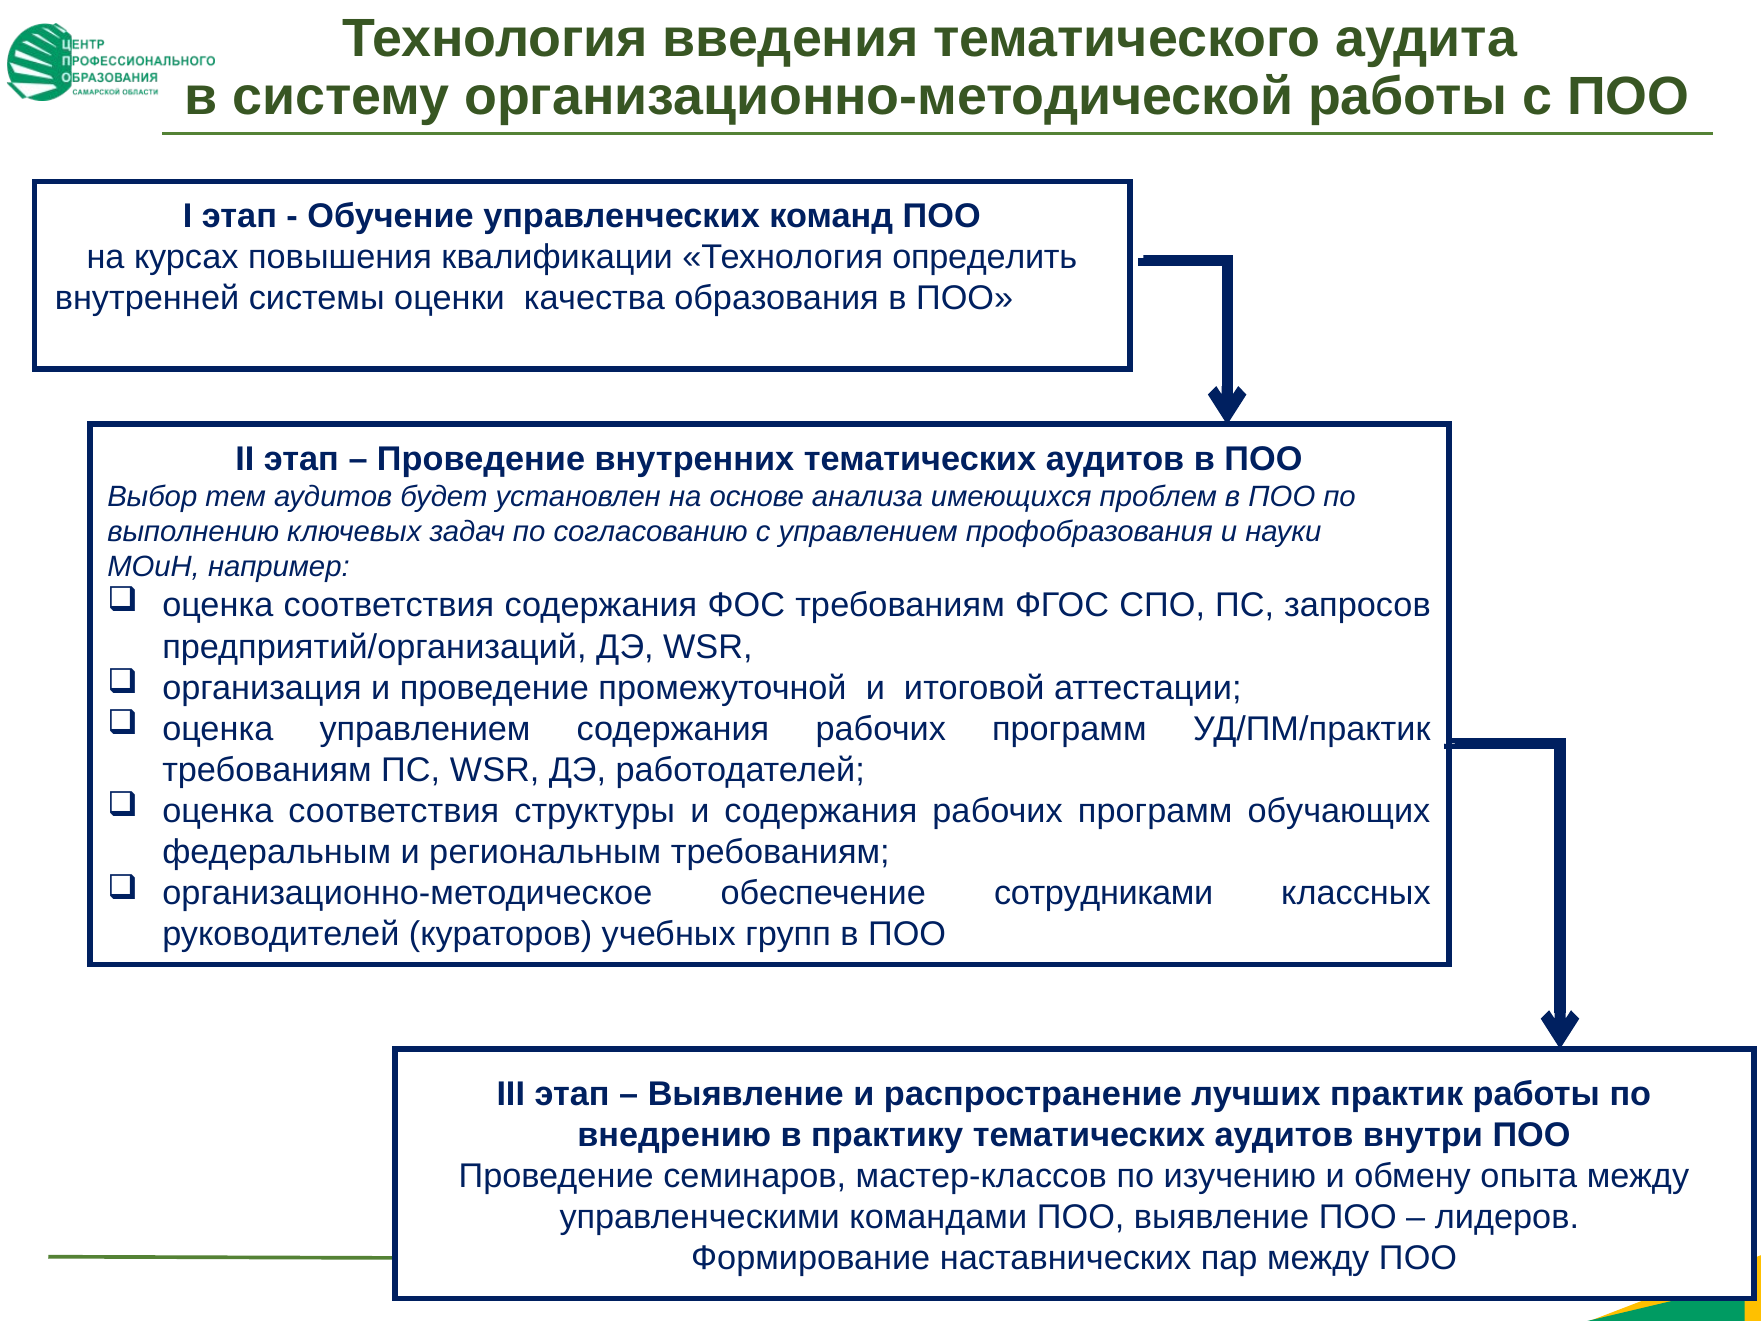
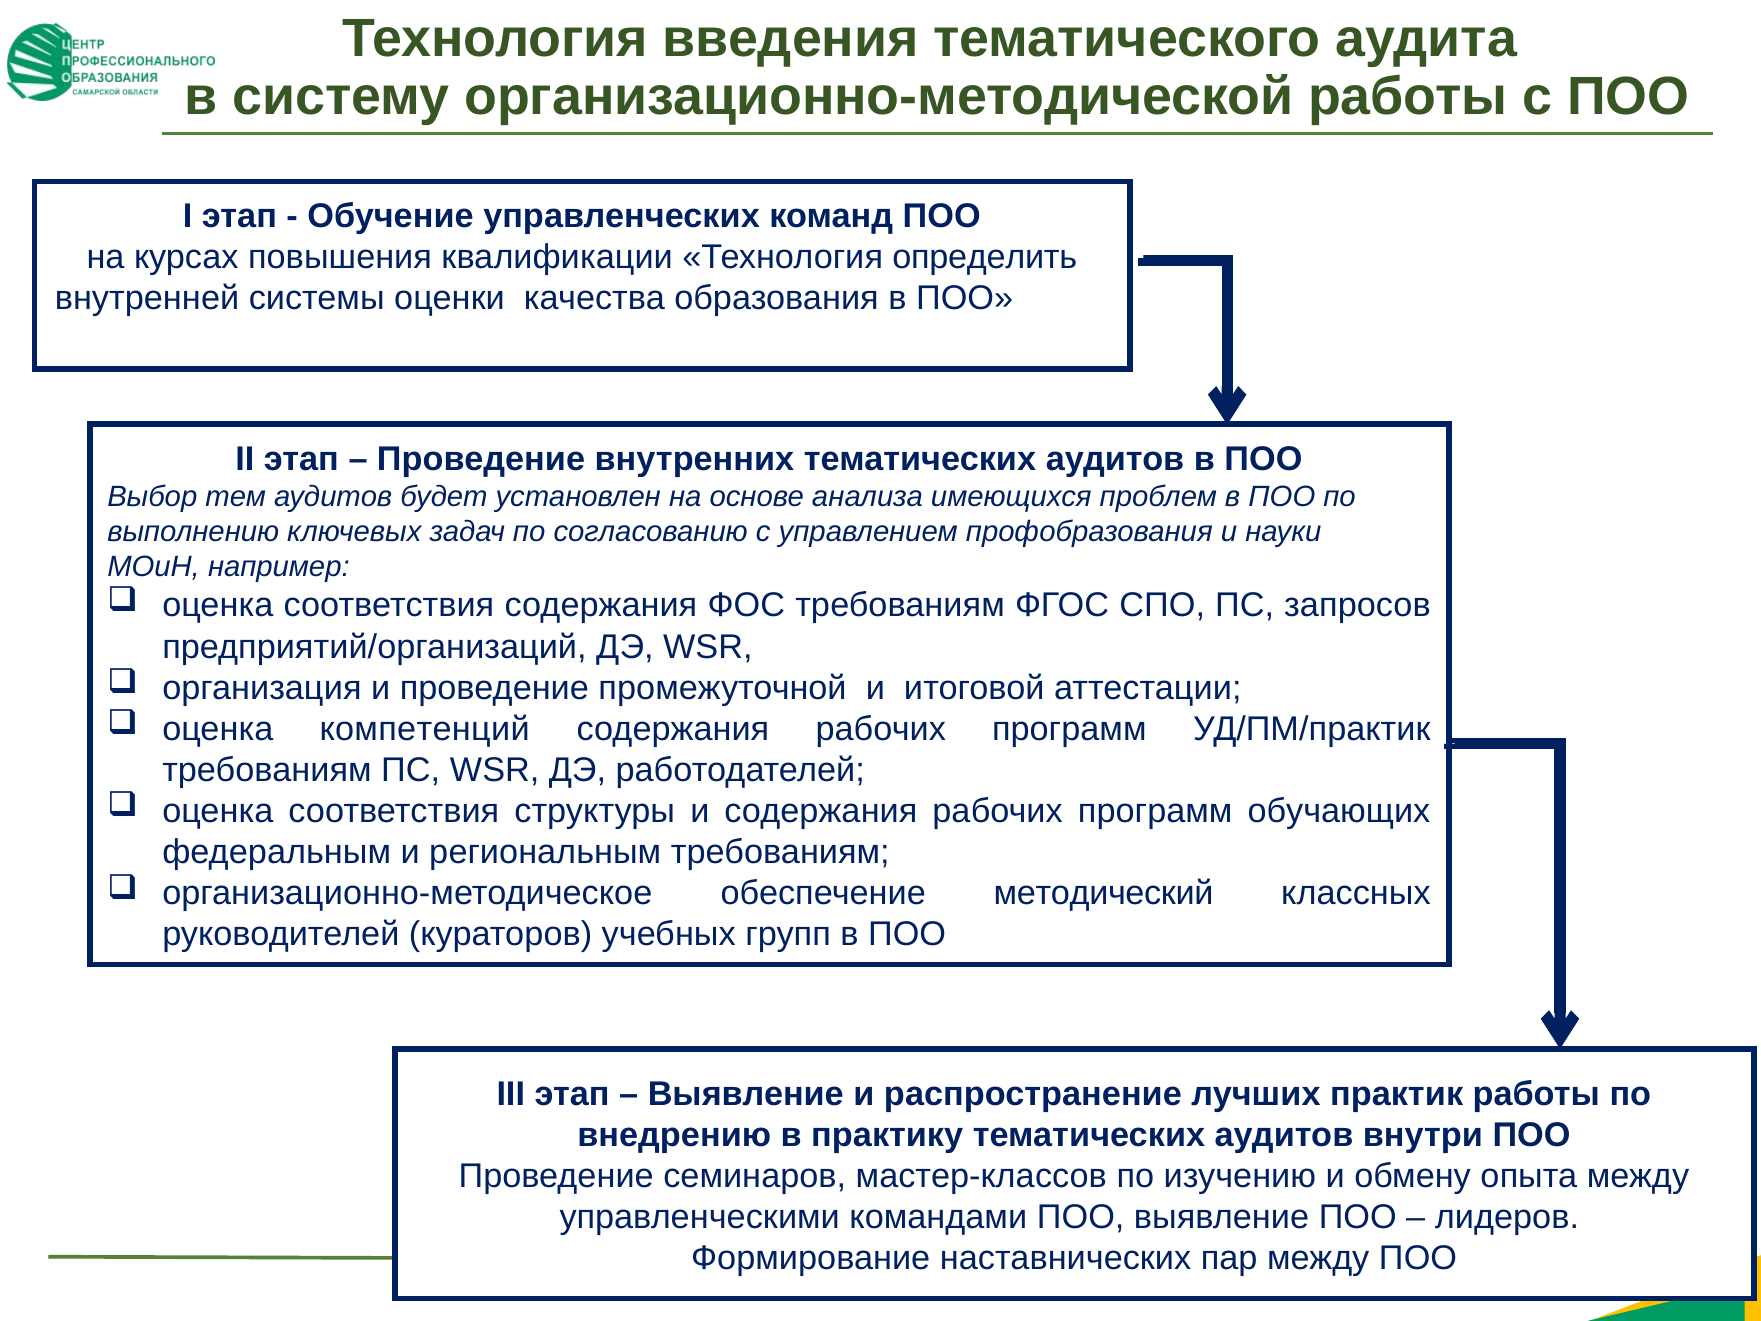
оценка управлением: управлением -> компетенций (425, 729)
сотрудниками: сотрудниками -> методический (1104, 893)
